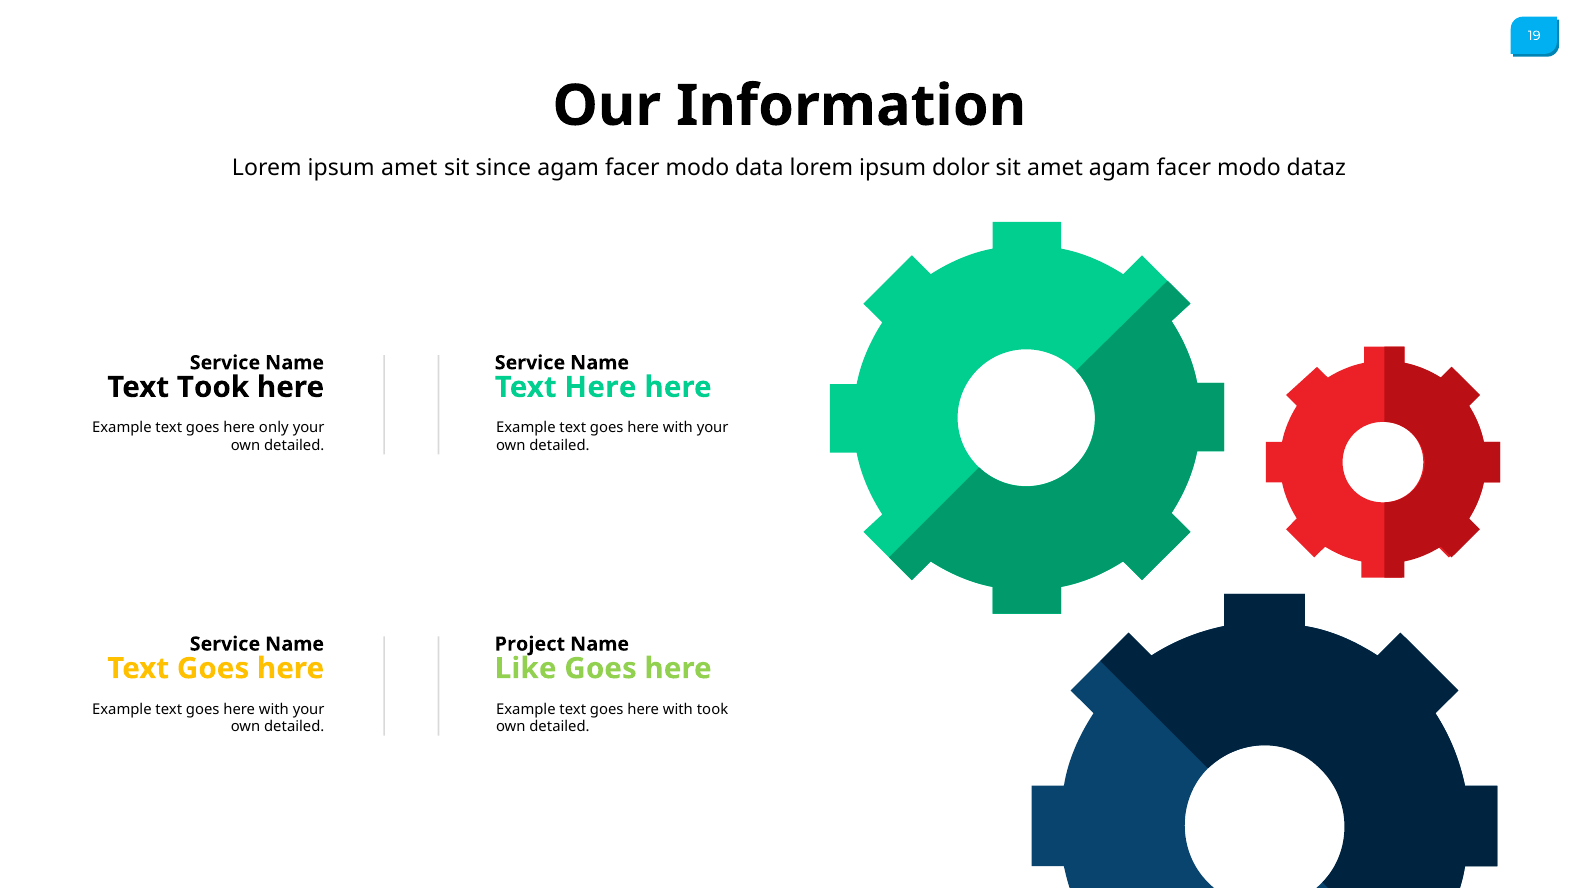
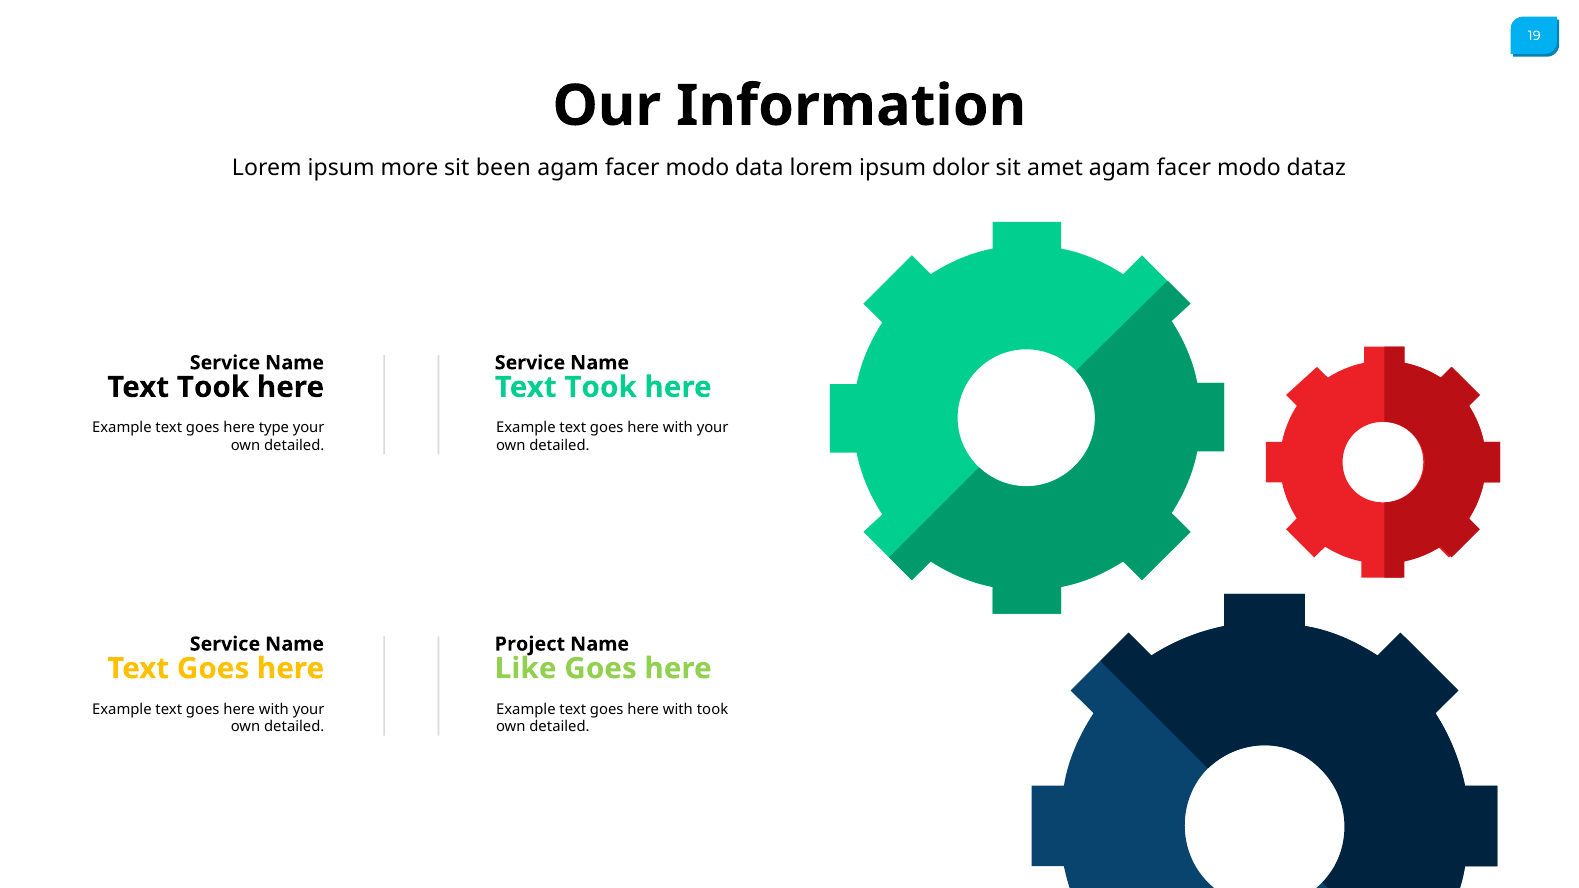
ipsum amet: amet -> more (409, 168)
since: since -> been (503, 168)
Here: Here -> Took (601, 387)
only: only -> type (274, 428)
